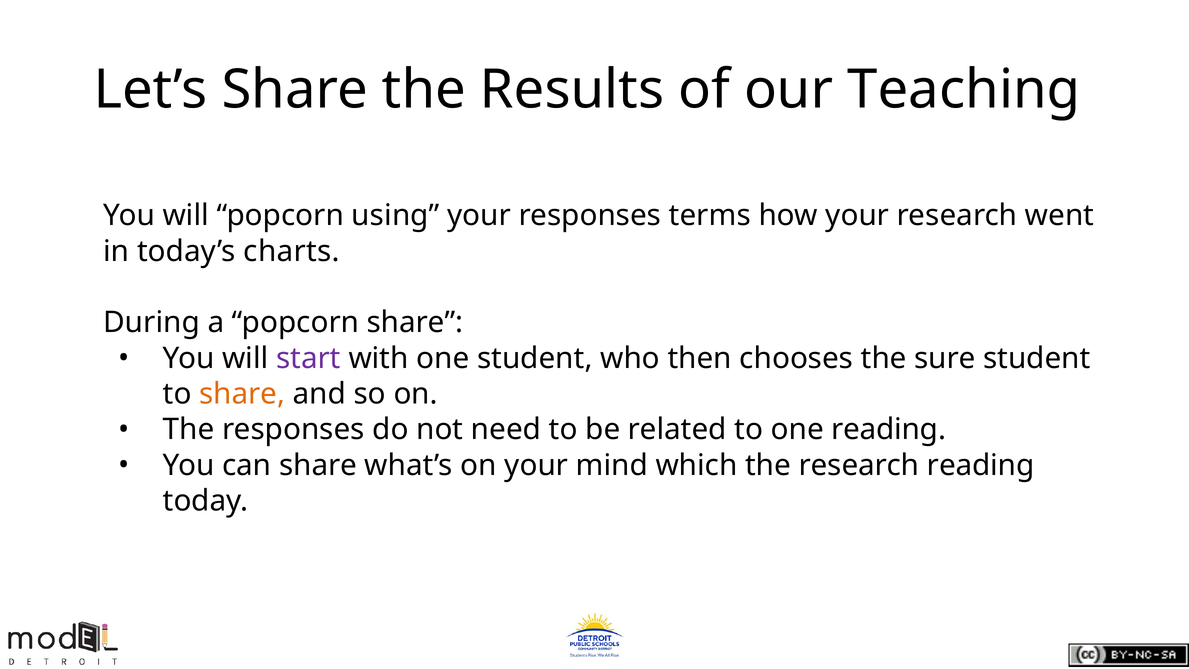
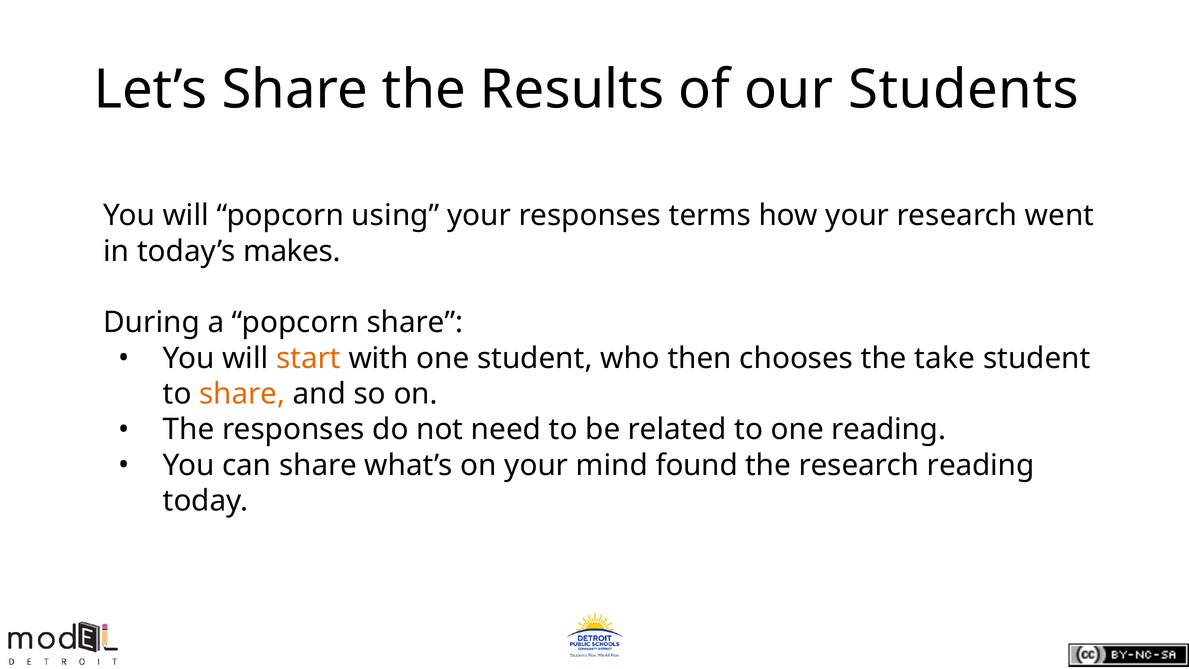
Teaching: Teaching -> Students (964, 90)
charts: charts -> makes (292, 251)
start colour: purple -> orange (308, 358)
sure: sure -> take (945, 358)
which: which -> found (697, 465)
